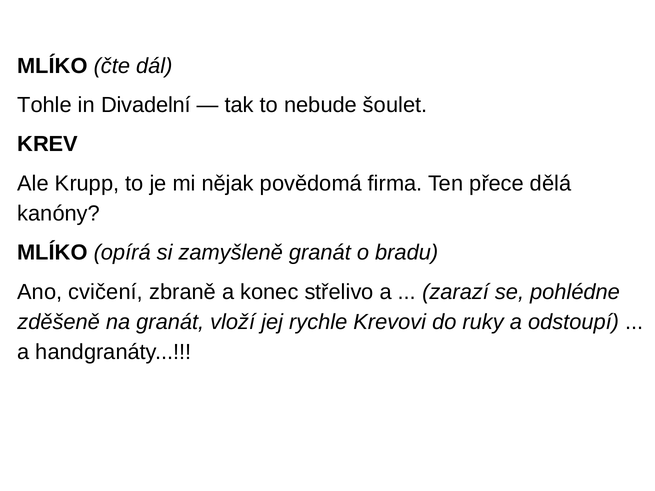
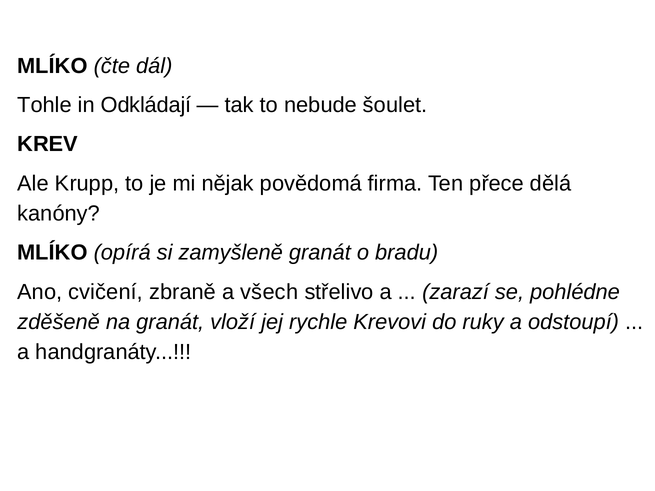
Divadelní: Divadelní -> Odkládají (146, 105)
konec: konec -> všech (269, 292)
